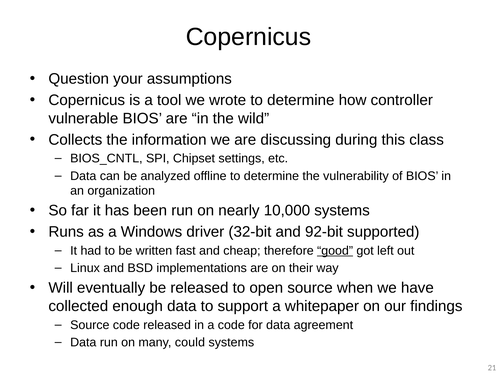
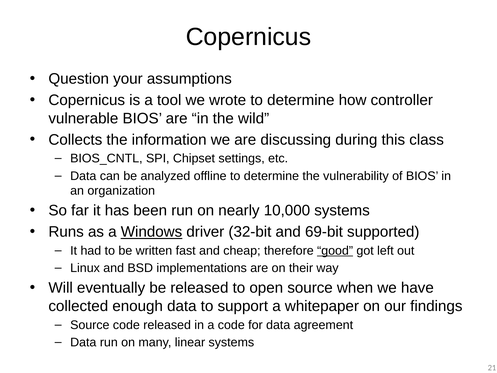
Windows underline: none -> present (152, 232)
92-bit: 92-bit -> 69-bit (324, 232)
could: could -> linear (190, 342)
